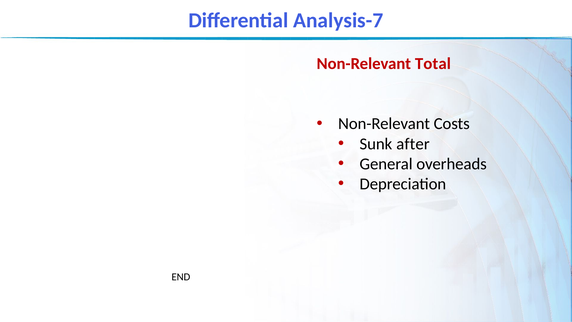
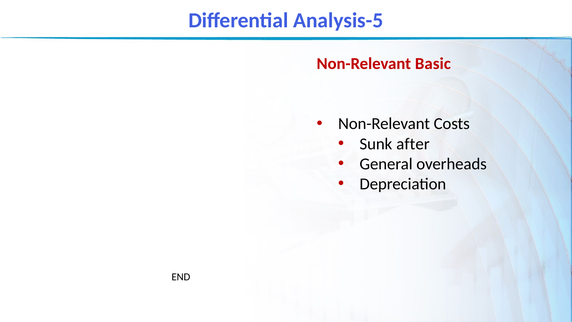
Analysis-7: Analysis-7 -> Analysis-5 (338, 20)
Total: Total -> Basic (433, 64)
